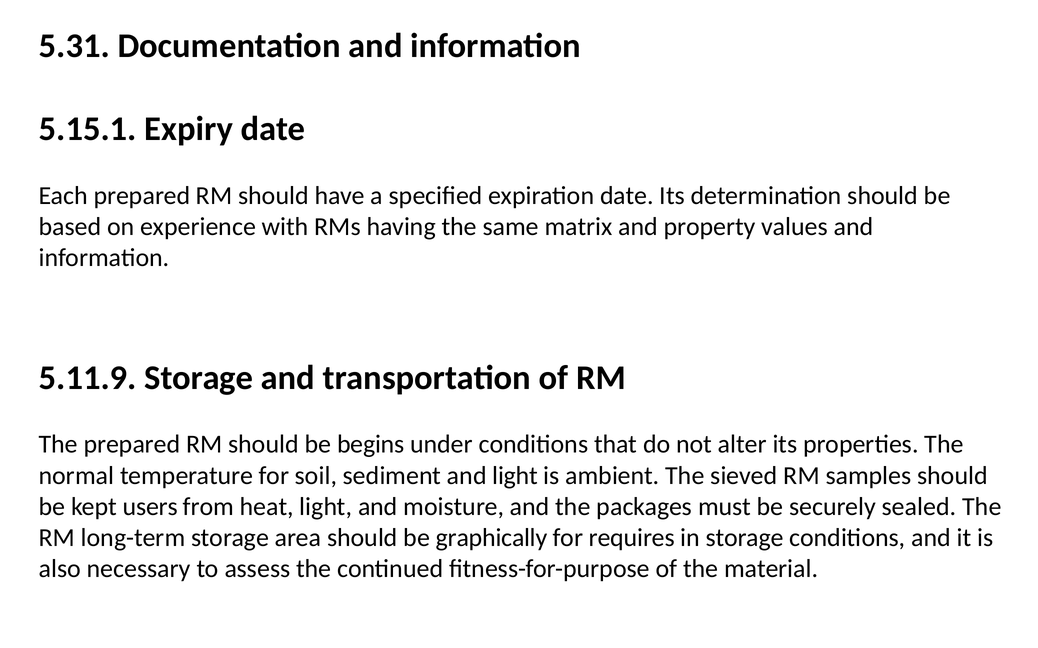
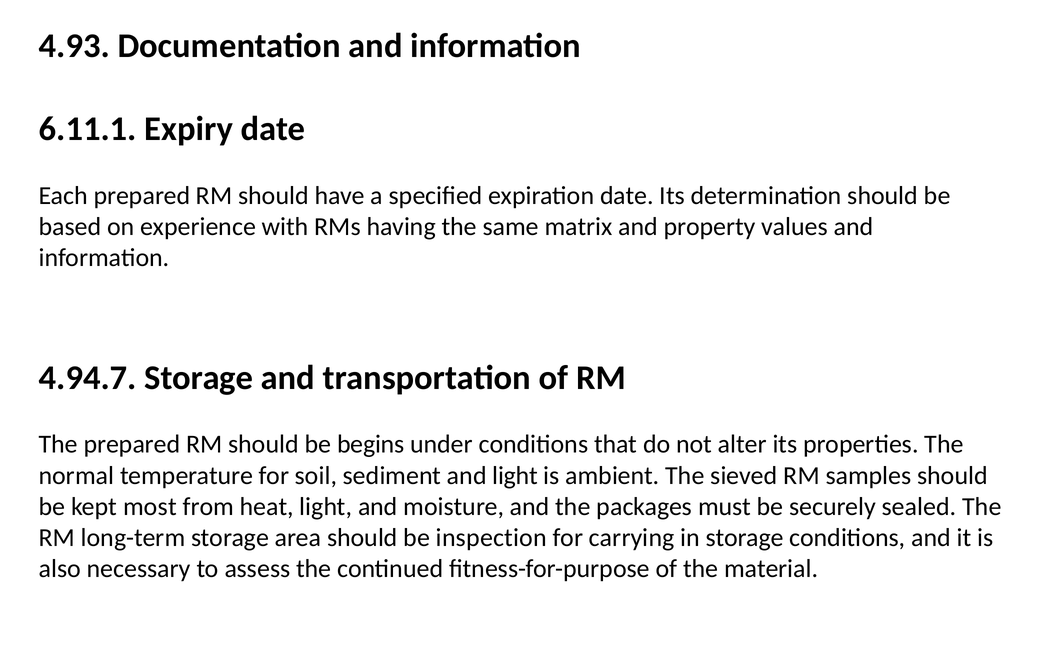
5.31: 5.31 -> 4.93 (74, 46)
5.15.1: 5.15.1 -> 6.11.1 (88, 129)
5.11.9: 5.11.9 -> 4.94.7 (88, 378)
users: users -> most (150, 507)
graphically: graphically -> inspection (491, 538)
requires: requires -> carrying (632, 538)
